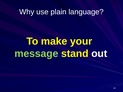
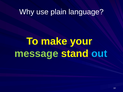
out colour: white -> light blue (99, 54)
